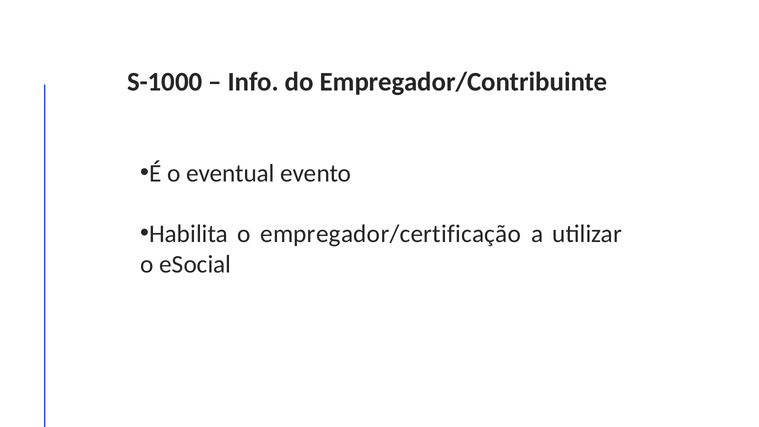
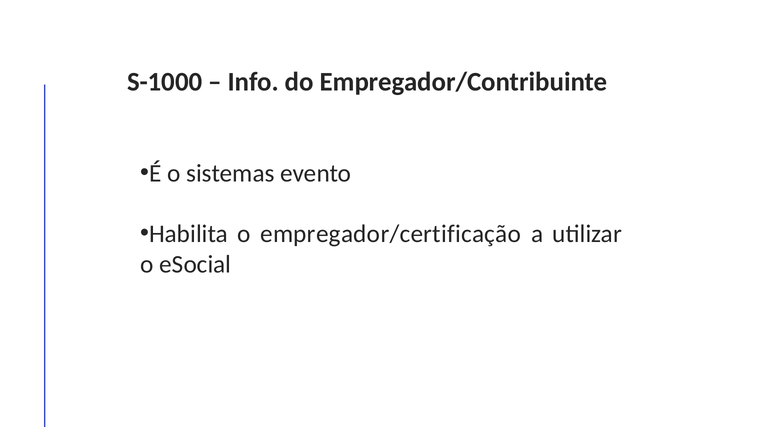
eventual: eventual -> sistemas (230, 173)
